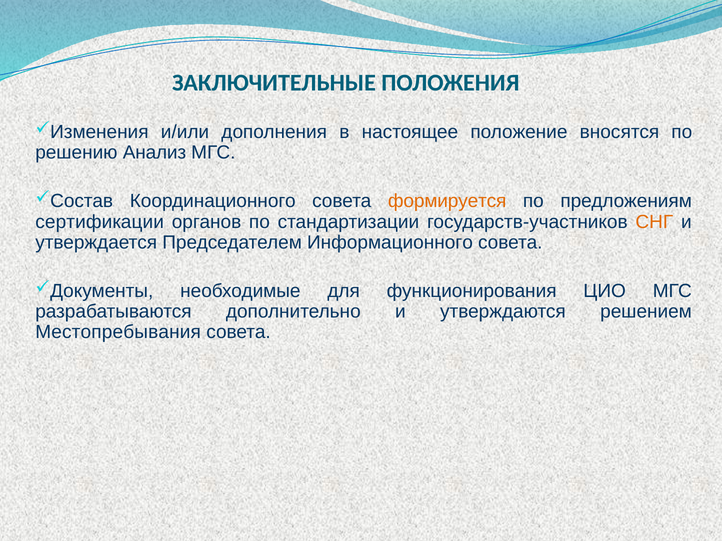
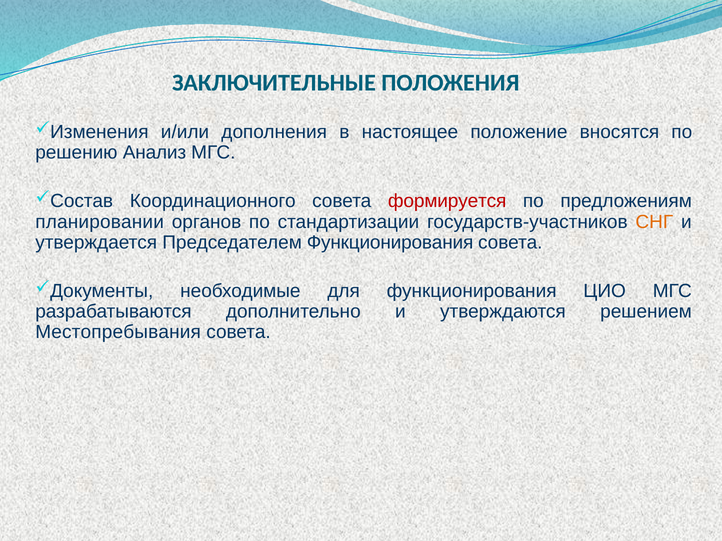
формируется colour: orange -> red (447, 201)
сертификации: сертификации -> планировании (100, 222)
Председателем Информационного: Информационного -> Функционирования (390, 242)
